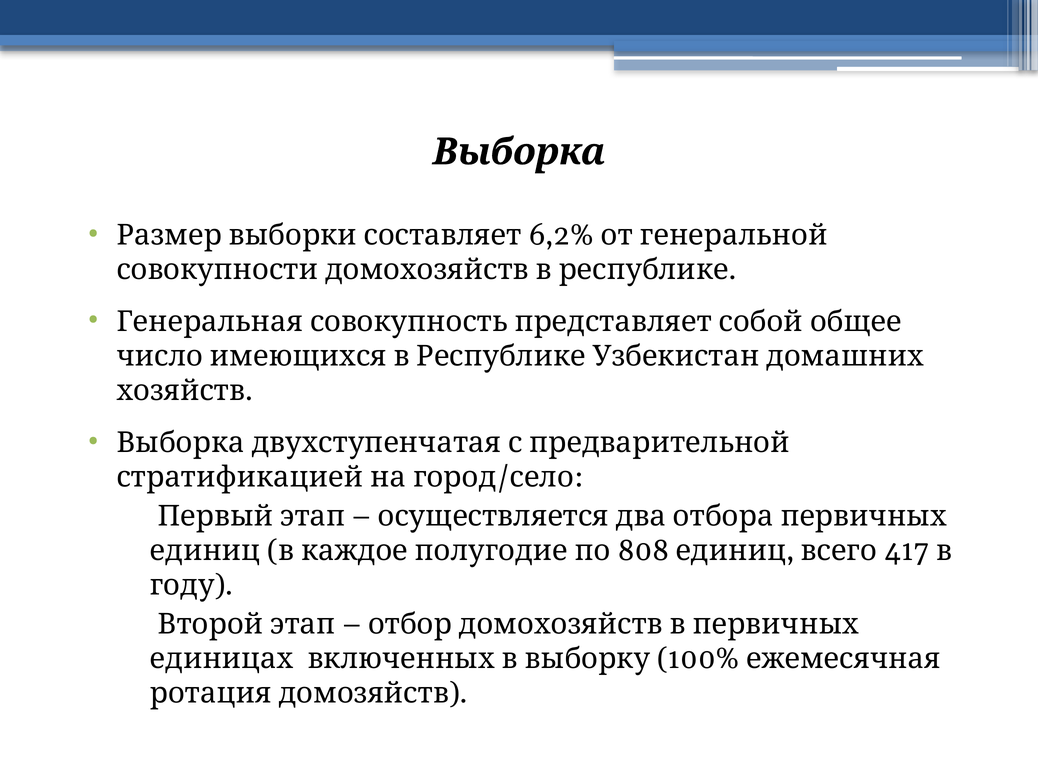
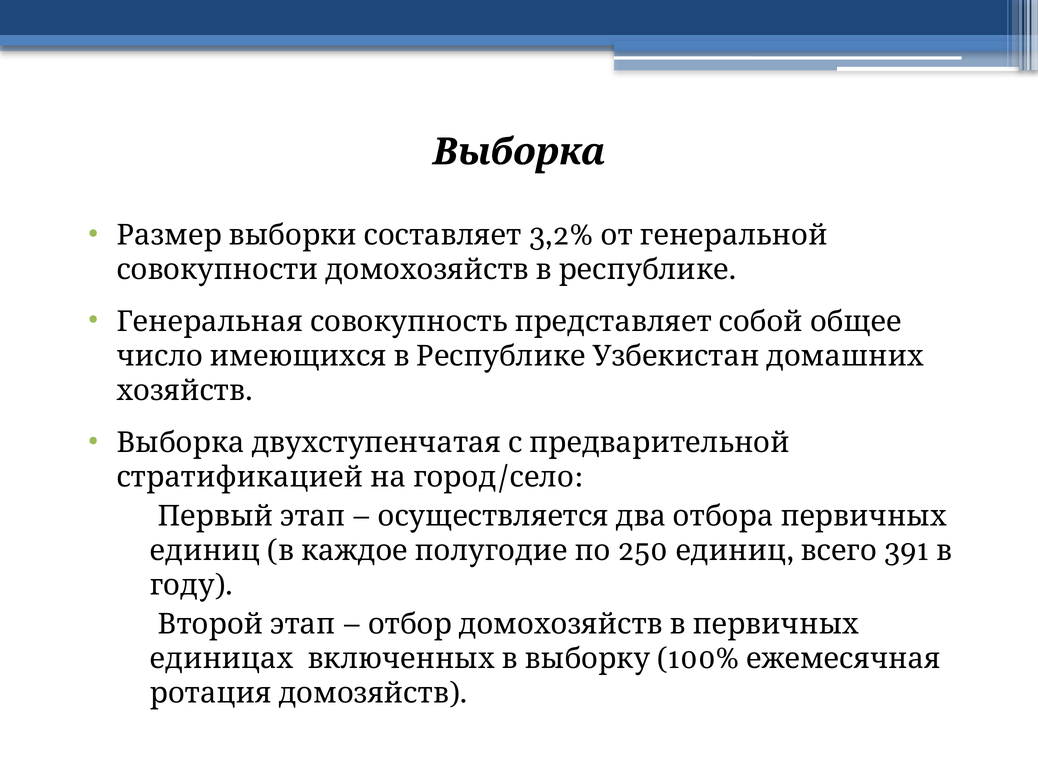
6,2%: 6,2% -> 3,2% (561, 235)
808: 808 -> 250 (643, 551)
417: 417 -> 391 (907, 551)
